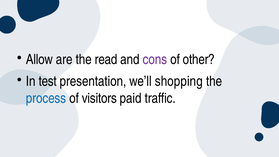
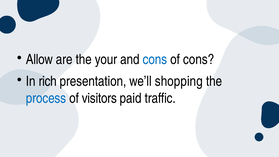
read: read -> your (106, 59)
cons colour: purple -> blue (155, 59)
of other: other -> cons (199, 59)
test: test -> rich (48, 81)
